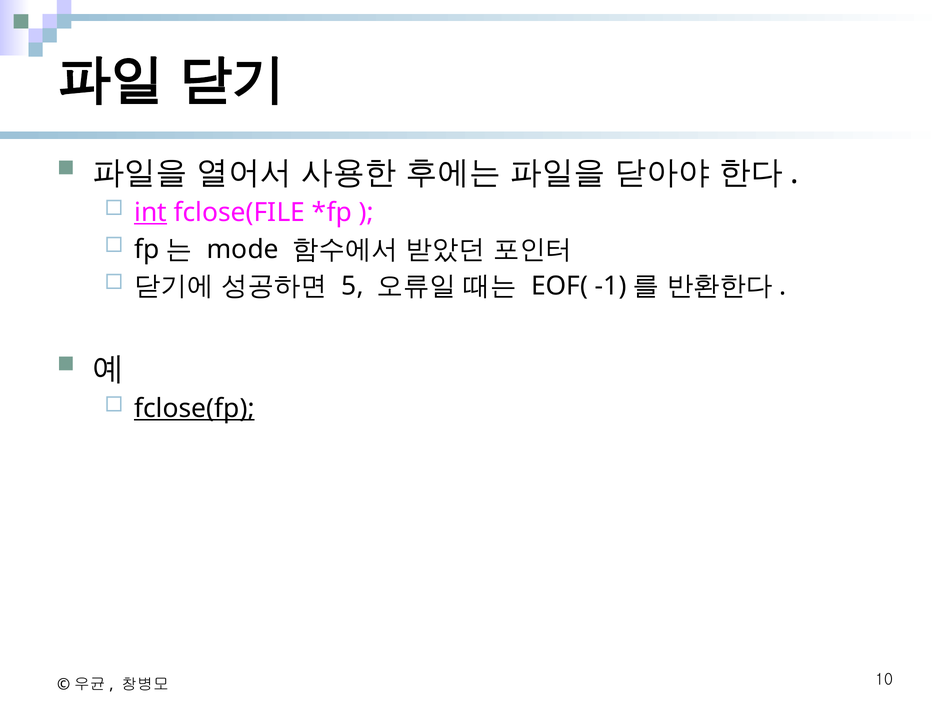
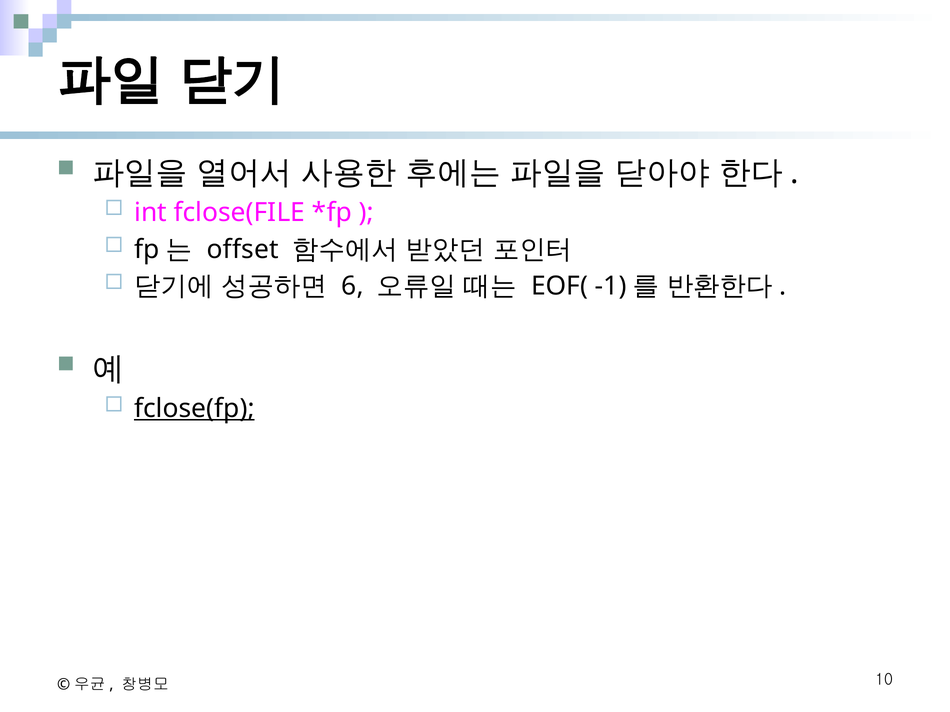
int underline: present -> none (151, 213)
mode: mode -> offset (243, 249)
5: 5 -> 6 (353, 286)
